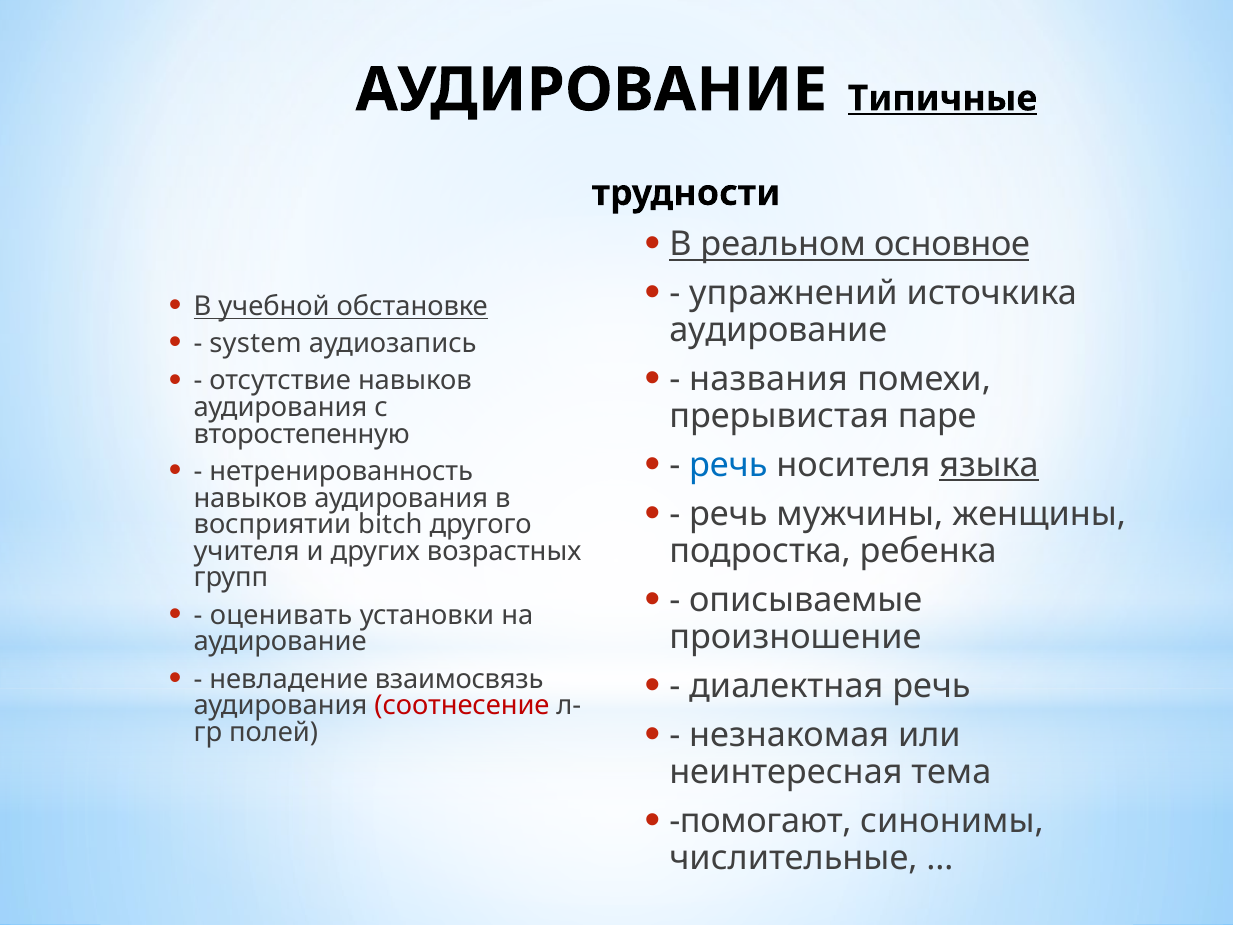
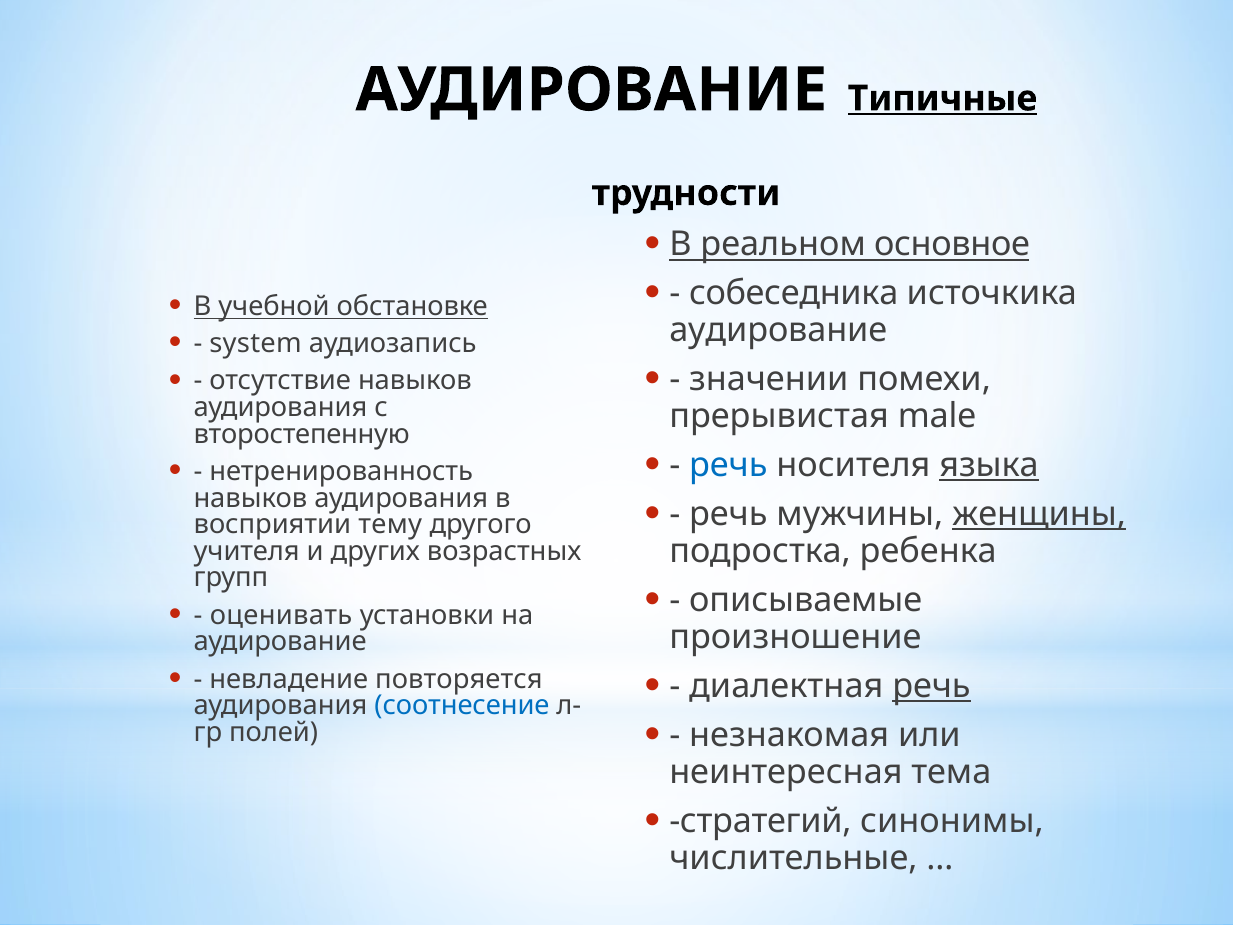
упражнений: упражнений -> собеседника (794, 293)
названия: названия -> значении (769, 379)
паре: паре -> male (937, 416)
женщины underline: none -> present (1039, 514)
bitch: bitch -> тему (390, 524)
взаимосвязь: взаимосвязь -> повторяется (459, 679)
речь underline: none -> present (931, 686)
соотнесение colour: red -> blue (462, 706)
помогают: помогают -> стратегий (760, 821)
